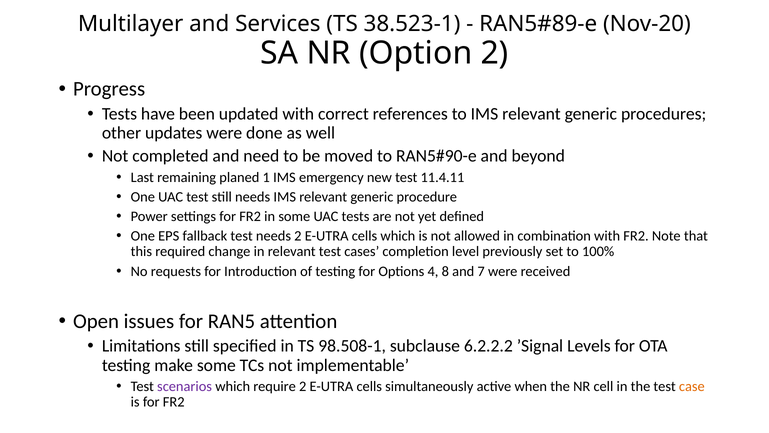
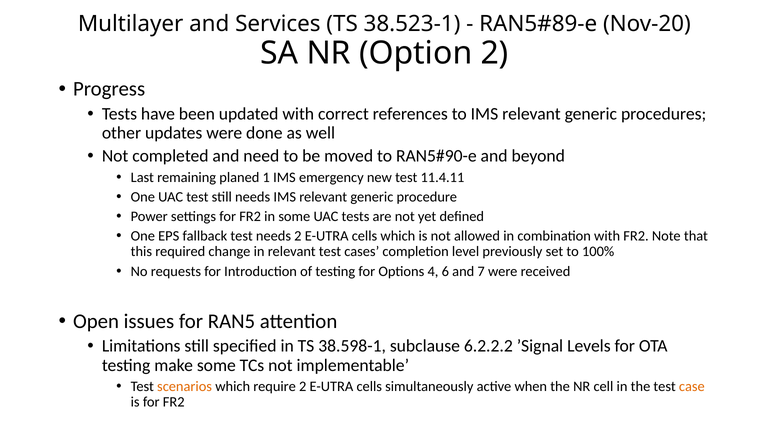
8: 8 -> 6 (445, 271)
98.508-1: 98.508-1 -> 38.598-1 (352, 346)
scenarios colour: purple -> orange (185, 386)
